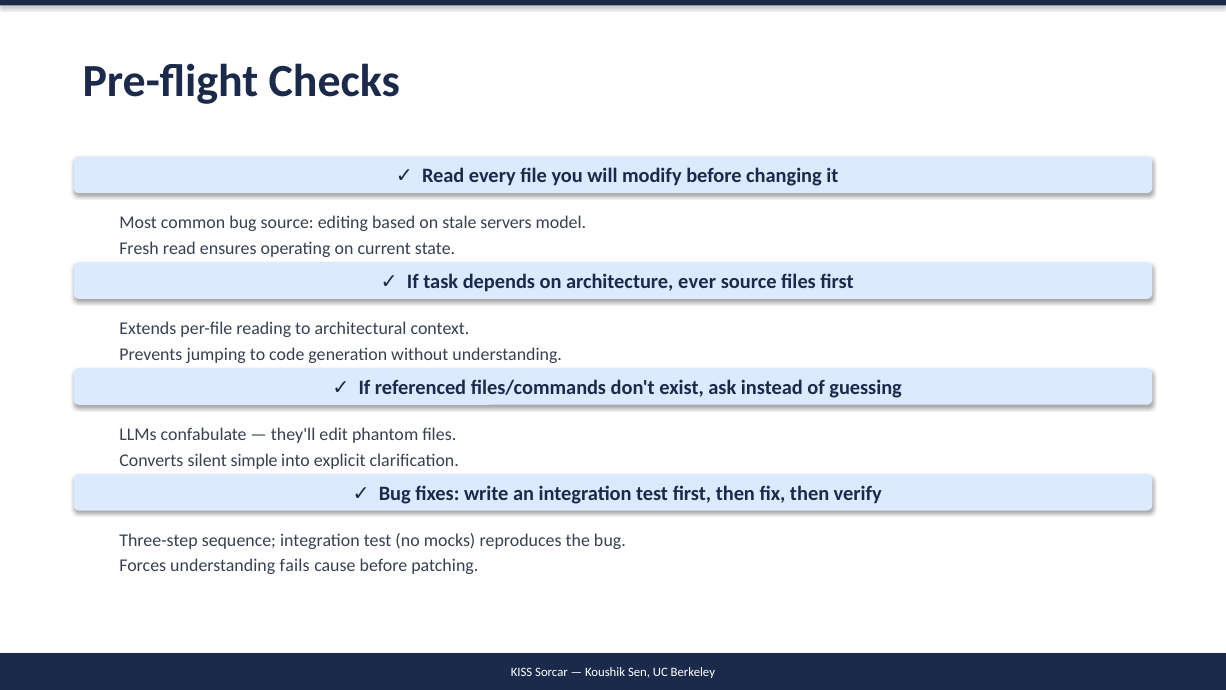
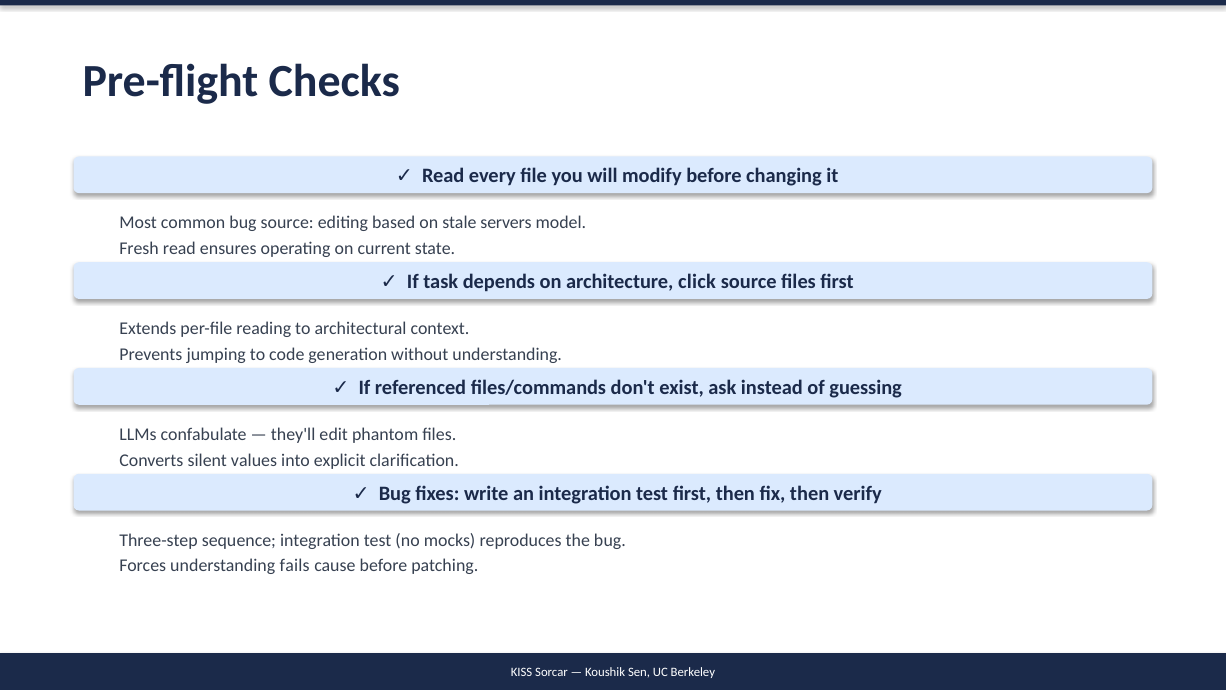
ever: ever -> click (697, 282)
simple: simple -> values (254, 460)
